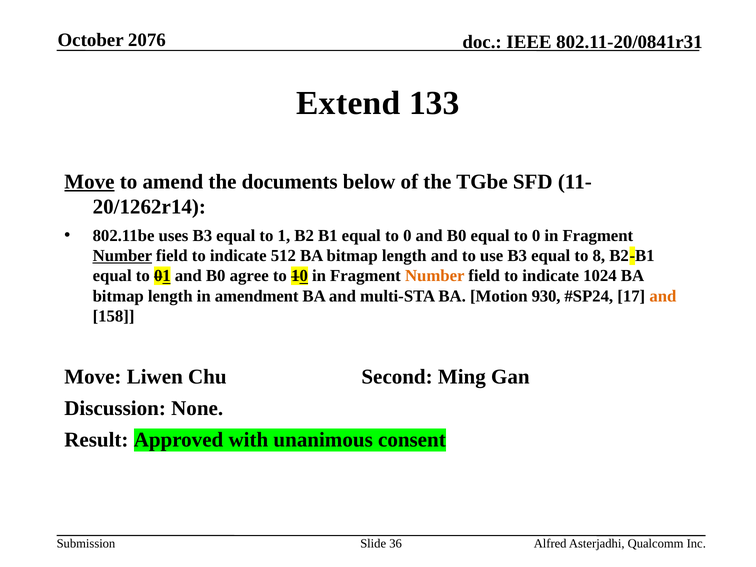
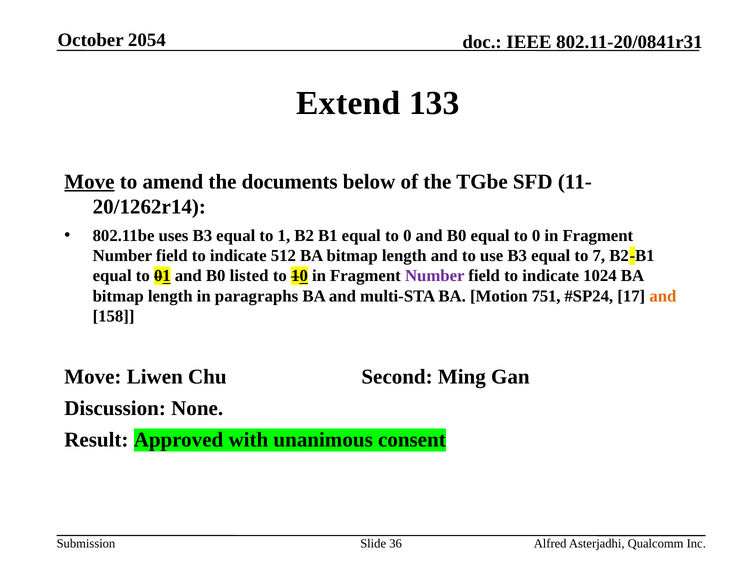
2076: 2076 -> 2054 (147, 40)
Number underline: present -> none (122, 256)
8: 8 -> 7 (599, 256)
agree: agree -> listed (249, 276)
Number colour: orange -> purple (435, 276)
amendment: amendment -> paragraphs (257, 296)
930: 930 -> 751 (546, 296)
